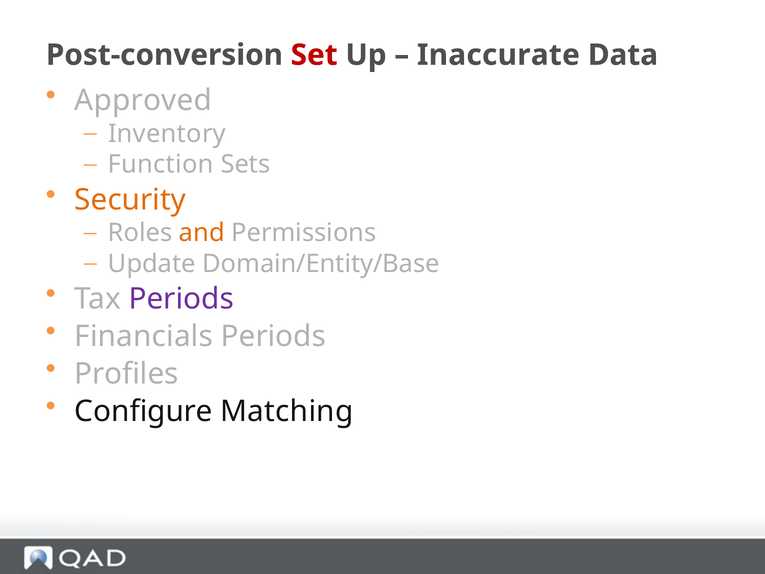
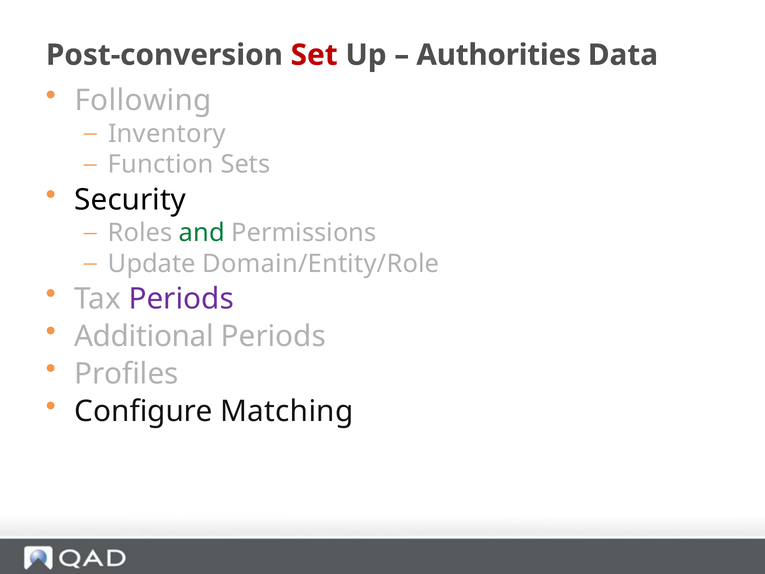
Inaccurate: Inaccurate -> Authorities (499, 55)
Approved: Approved -> Following (143, 101)
Security colour: orange -> black (130, 200)
and colour: orange -> green (202, 233)
Domain/Entity/Base: Domain/Entity/Base -> Domain/Entity/Role (321, 264)
Financials: Financials -> Additional (144, 336)
